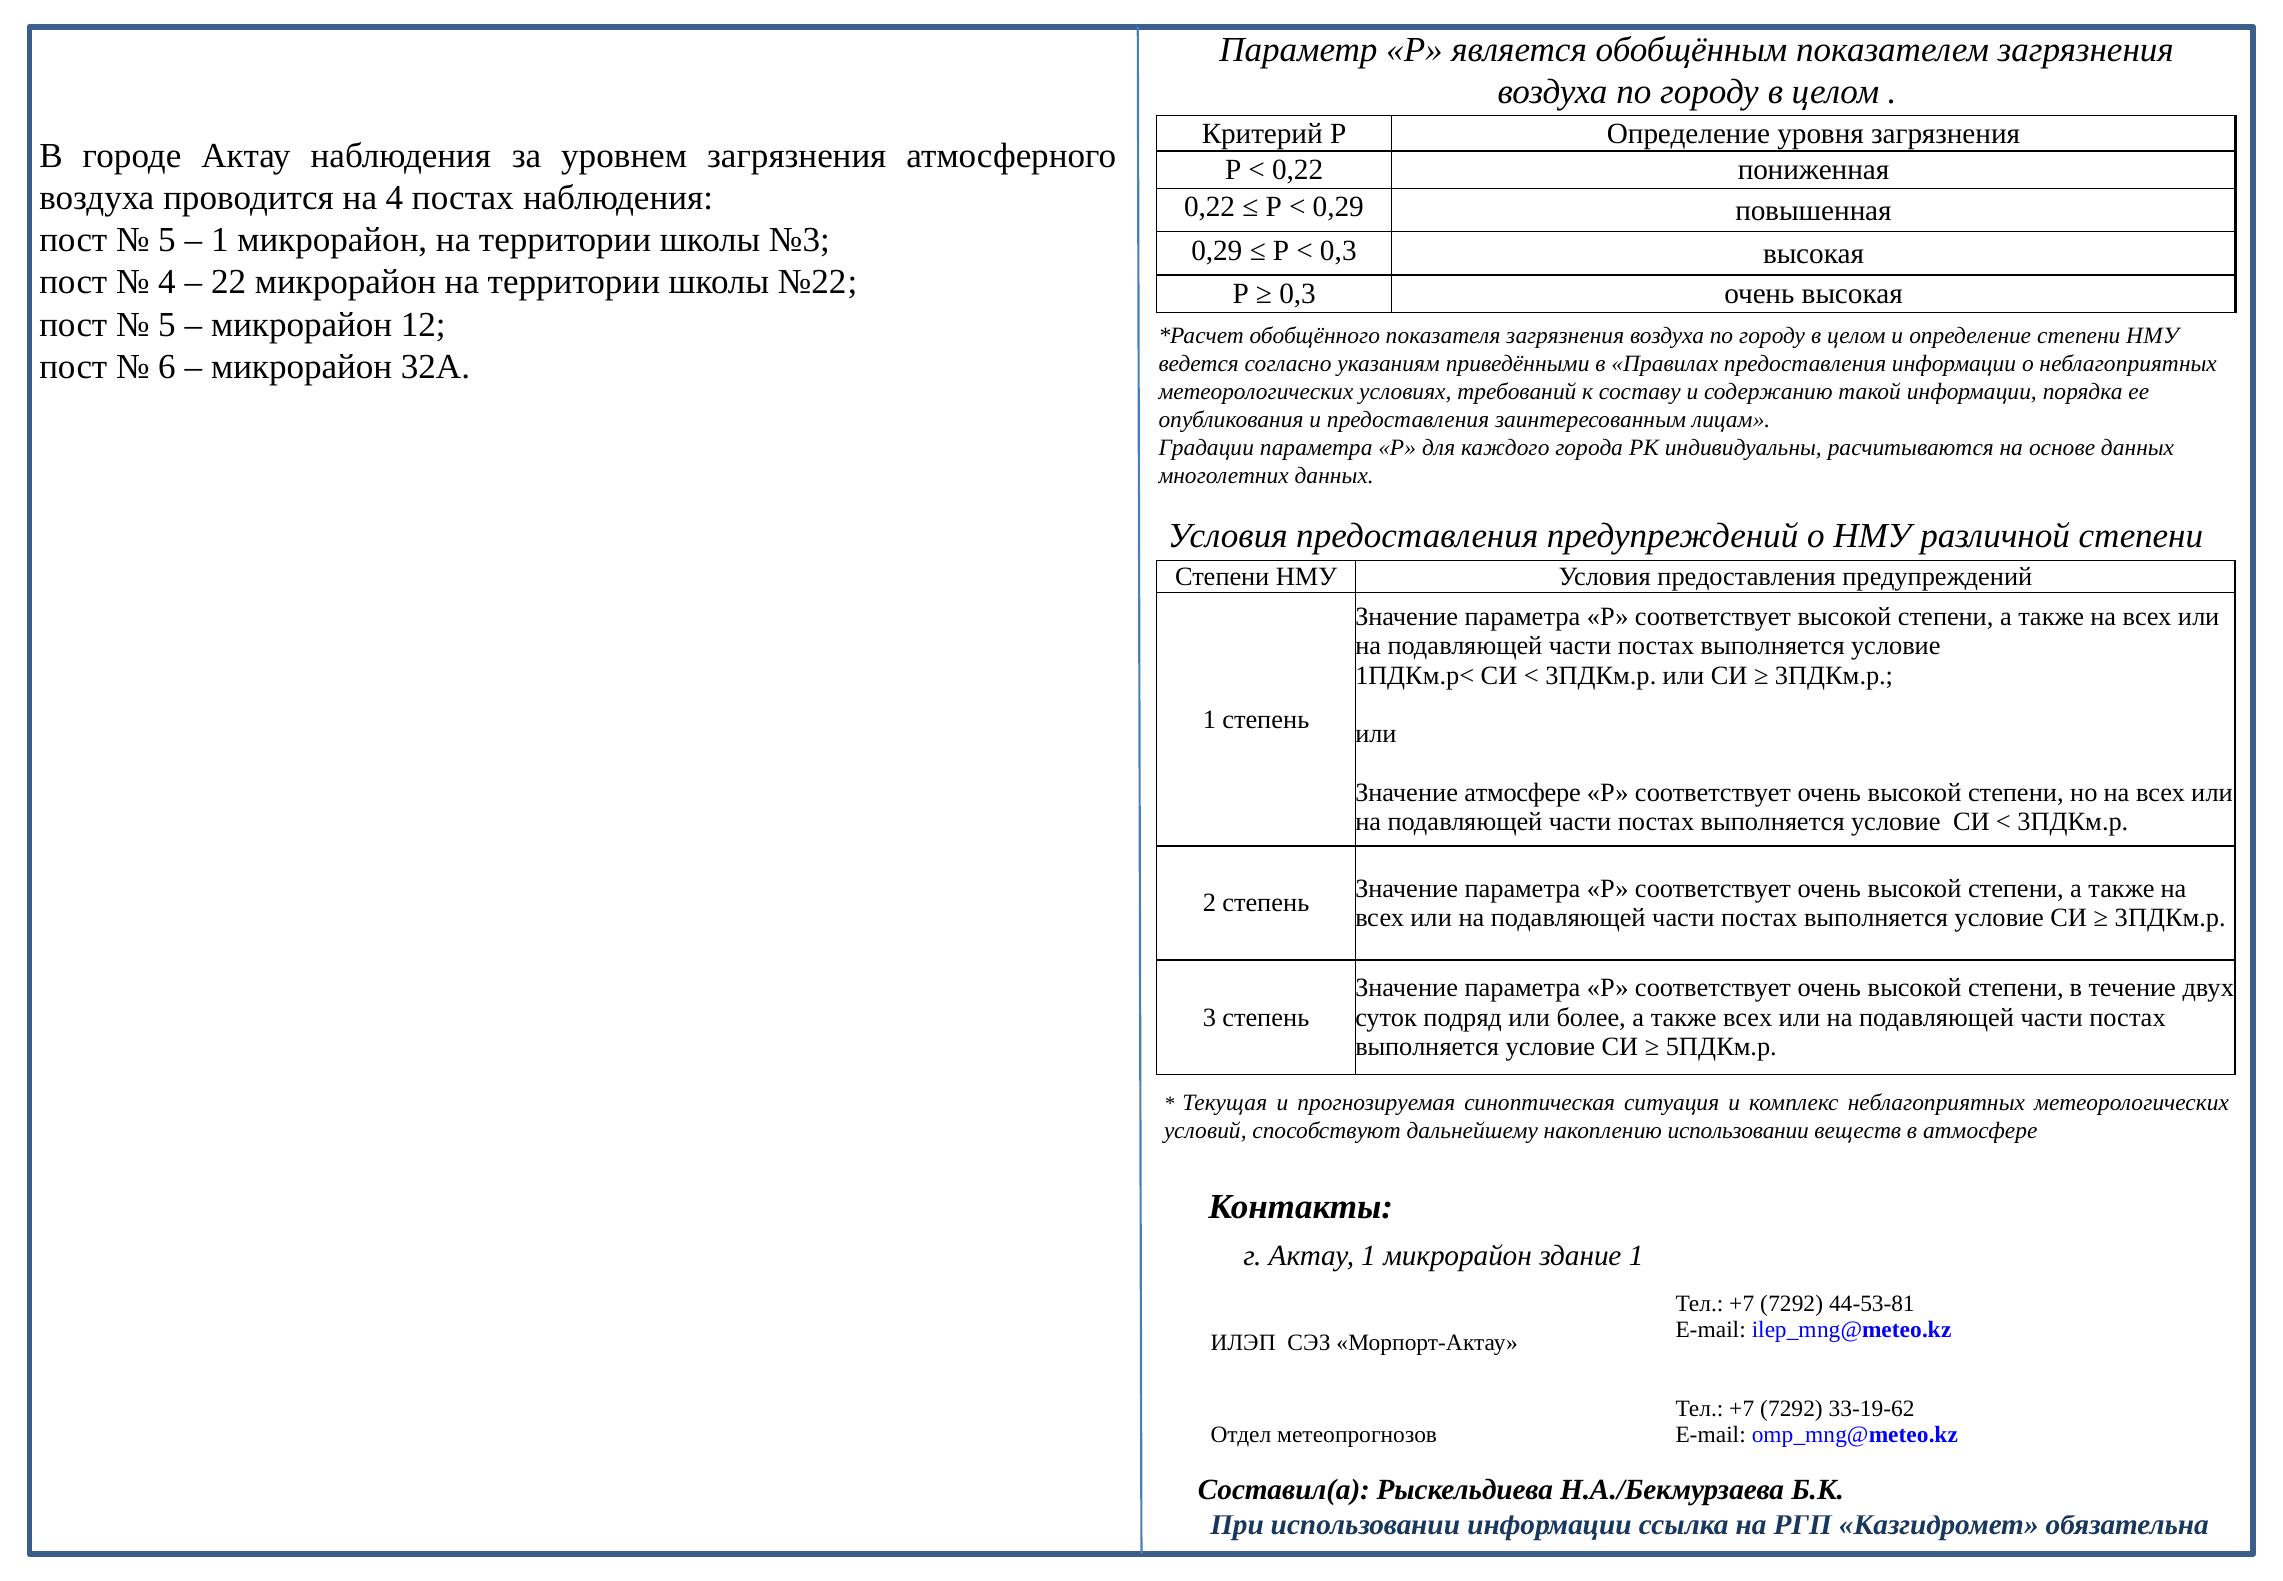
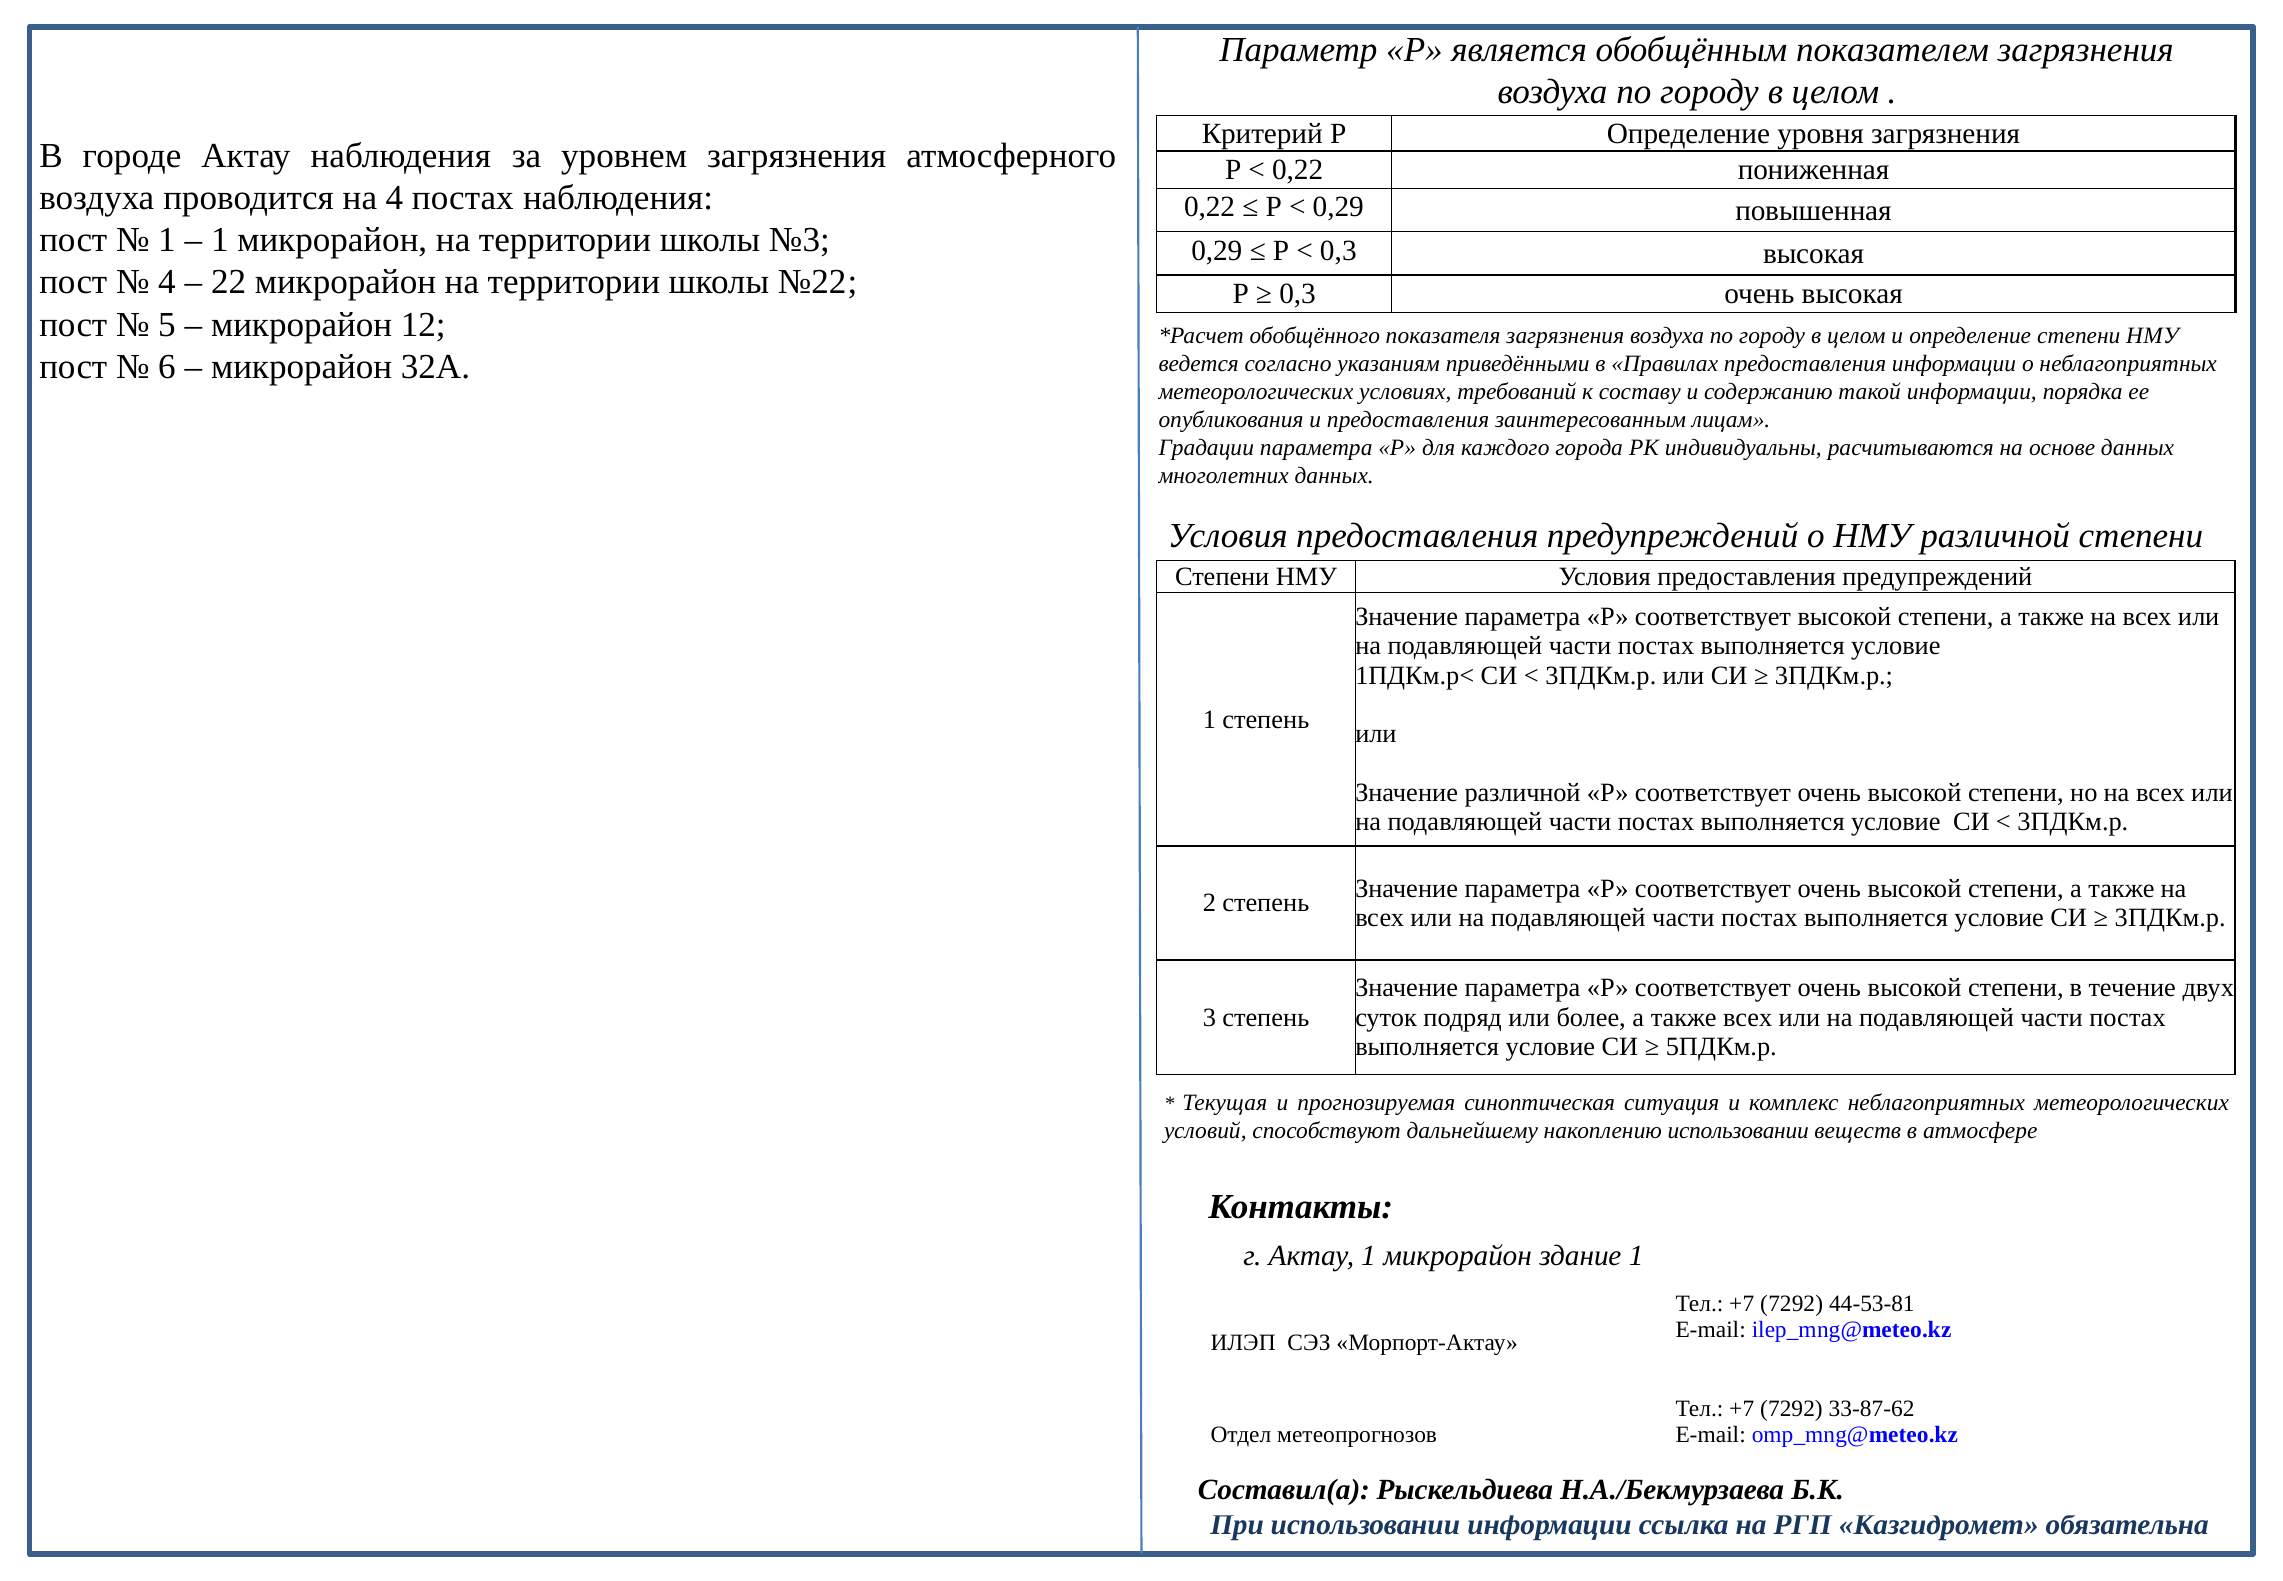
5: 5 -> 1 (167, 240)
Значение атмосфере: атмосфере -> различной (1523, 792)
33-19-62: 33-19-62 -> 33-87-62 (1872, 1409)
